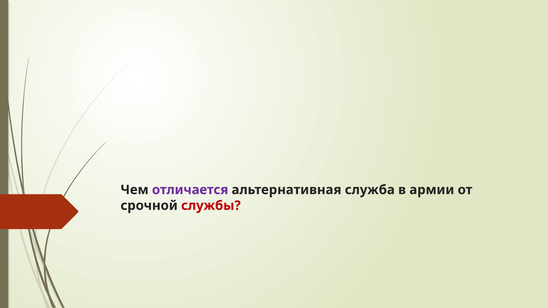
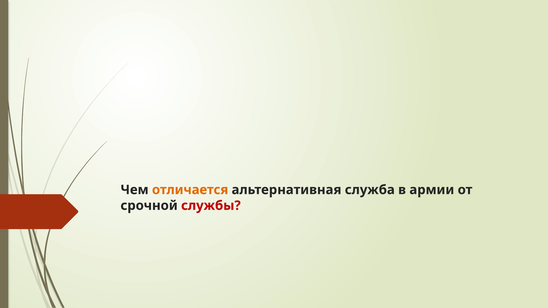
отличается colour: purple -> orange (190, 190)
